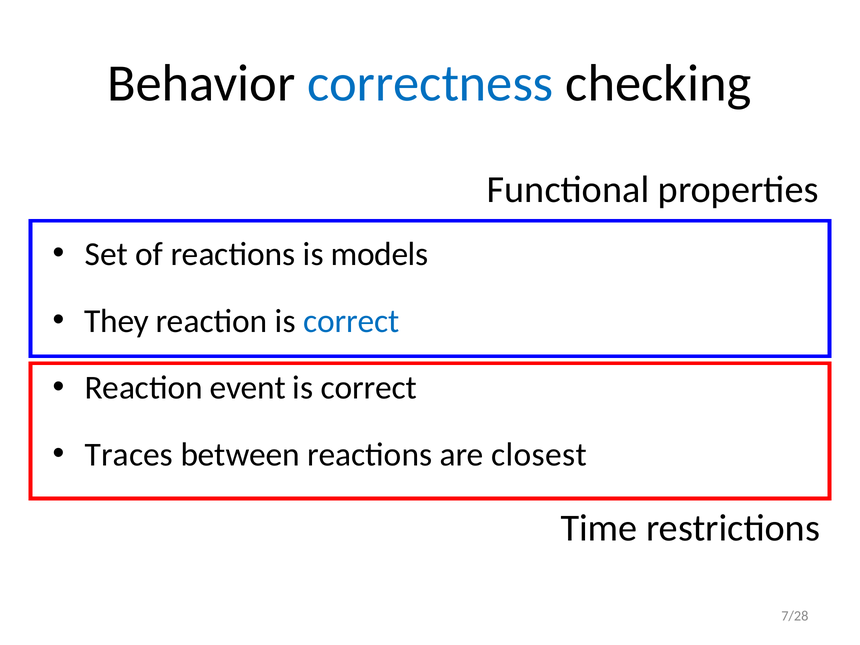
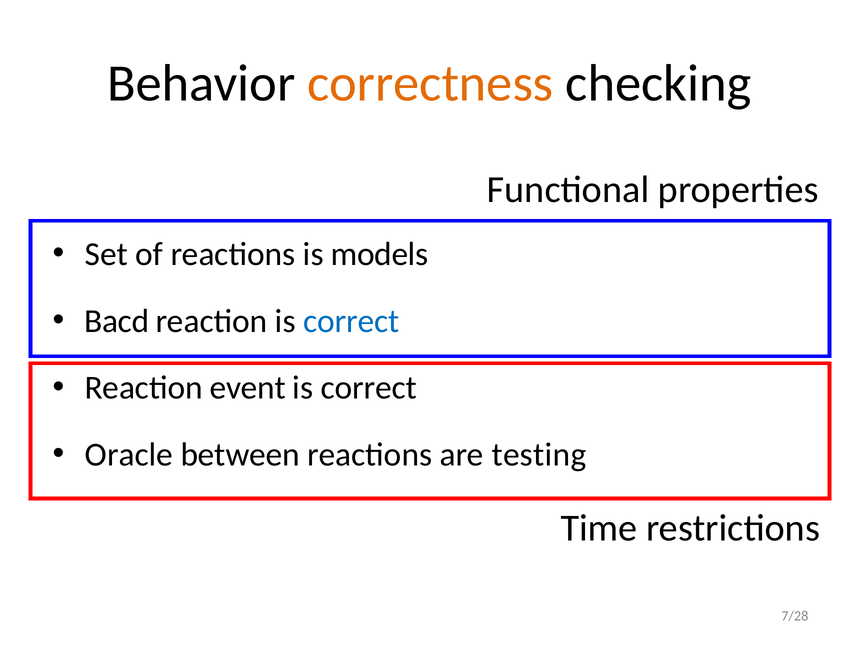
correctness colour: blue -> orange (430, 83)
They: They -> Bacd (117, 321)
Traces: Traces -> Oracle (129, 455)
closest: closest -> testing (539, 455)
